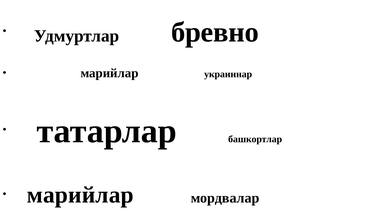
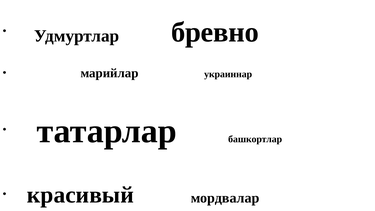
марийлар: марийлар -> красивый (80, 195)
